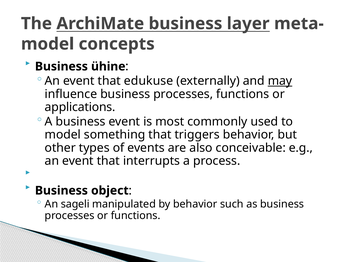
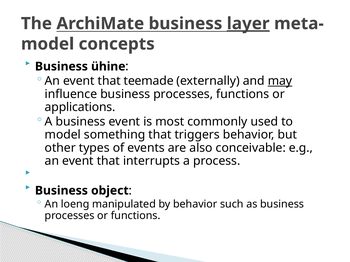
layer underline: none -> present (248, 24)
edukuse: edukuse -> teemade (149, 81)
sageli: sageli -> loeng (75, 204)
